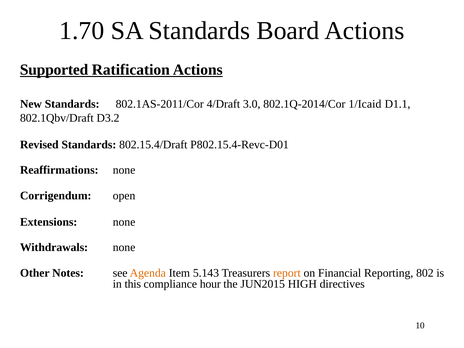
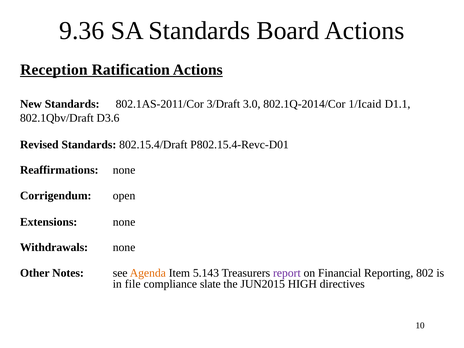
1.70: 1.70 -> 9.36 (82, 31)
Supported: Supported -> Reception (54, 70)
4/Draft: 4/Draft -> 3/Draft (223, 104)
D3.2: D3.2 -> D3.6 (108, 118)
report colour: orange -> purple (287, 273)
this: this -> file (133, 284)
hour: hour -> slate (210, 284)
